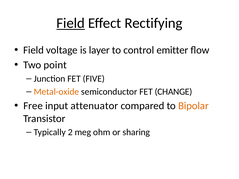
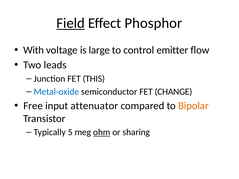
Rectifying: Rectifying -> Phosphor (153, 23)
Field: Field -> With (34, 50)
layer: layer -> large (99, 50)
point: point -> leads (55, 65)
FIVE: FIVE -> THIS (94, 79)
Metal-oxide colour: orange -> blue (56, 92)
2: 2 -> 5 (70, 132)
ohm underline: none -> present (102, 132)
